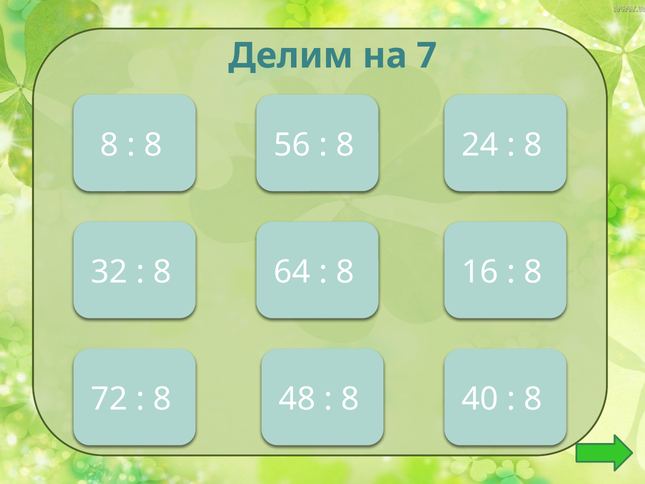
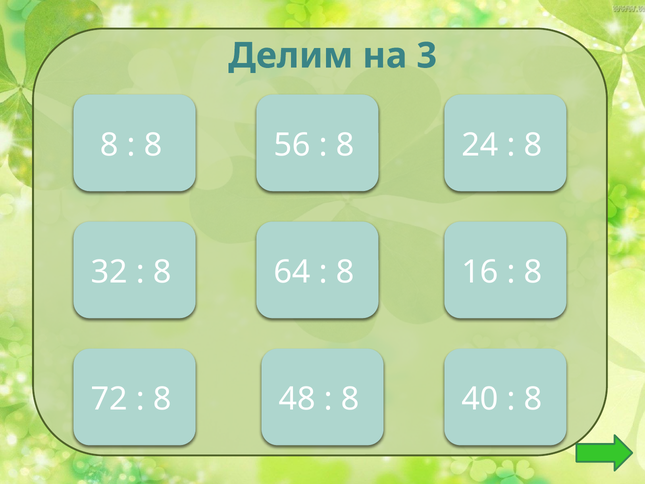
на 7: 7 -> 3 (427, 56)
